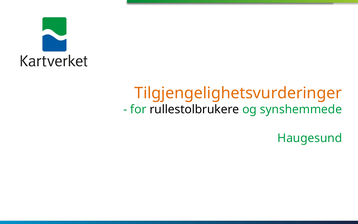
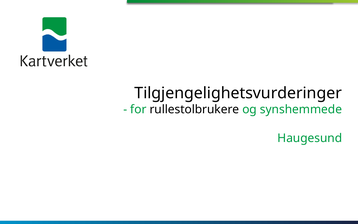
Tilgjengelighetsvurderinger colour: orange -> black (238, 93)
